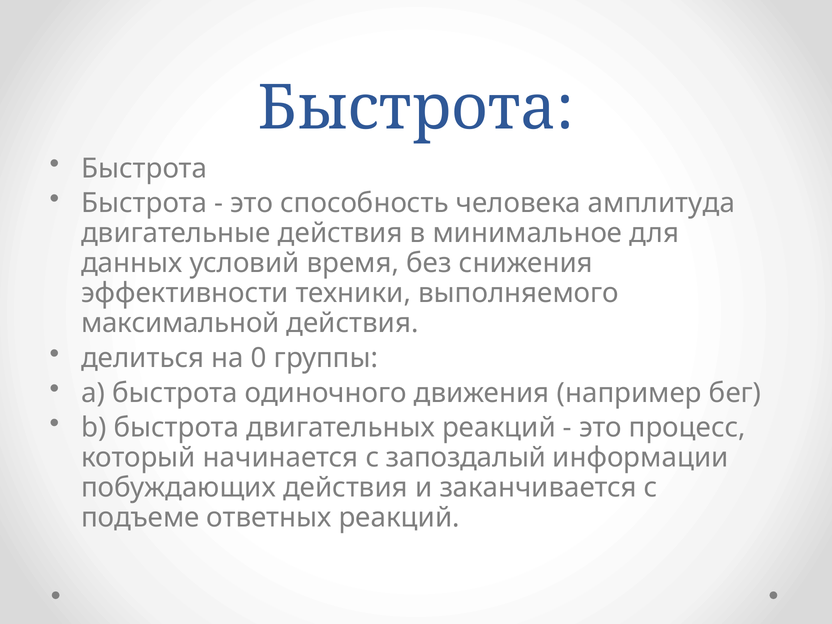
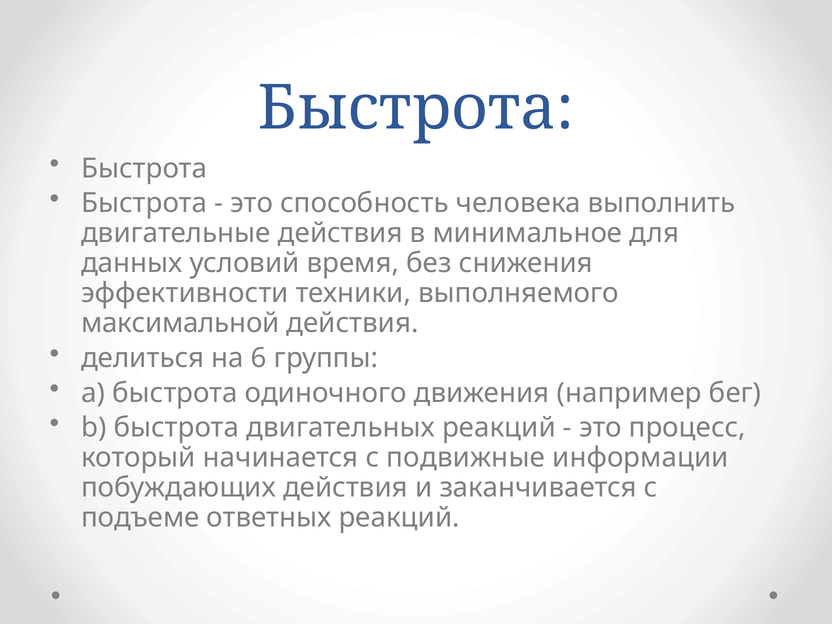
амплитуда: амплитуда -> выполнить (662, 203)
0: 0 -> 6 (259, 358)
запоздалый: запоздалый -> подвижные (466, 458)
